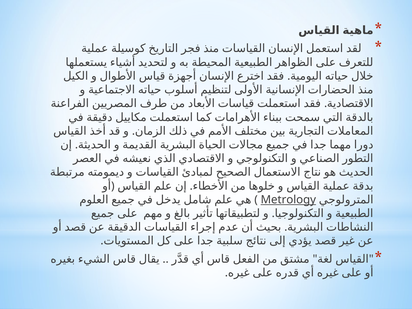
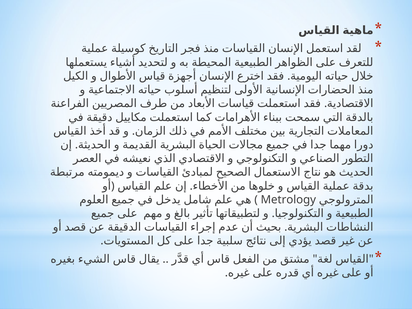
Metrology underline: present -> none (288, 200)
